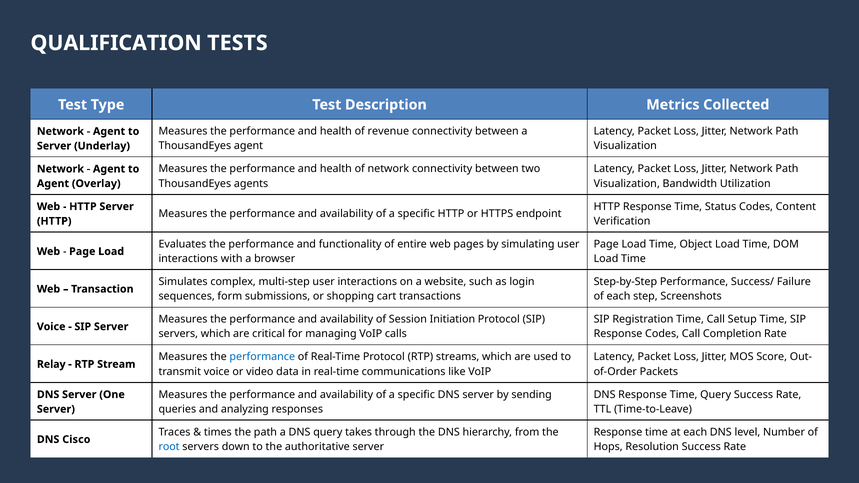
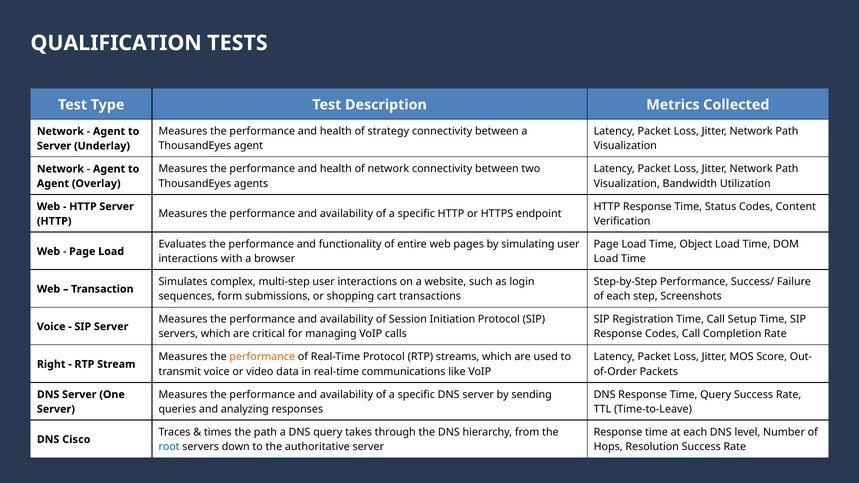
revenue: revenue -> strategy (388, 131)
performance colour: blue -> orange (262, 357)
Relay: Relay -> Right (51, 364)
